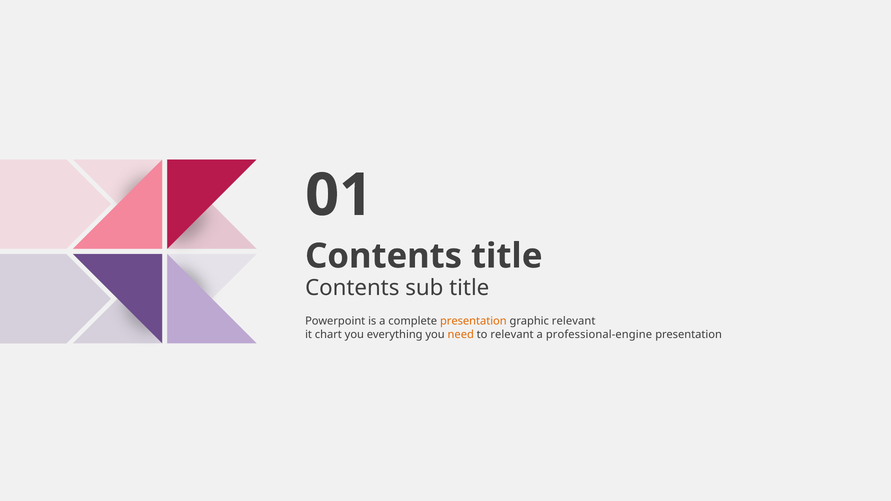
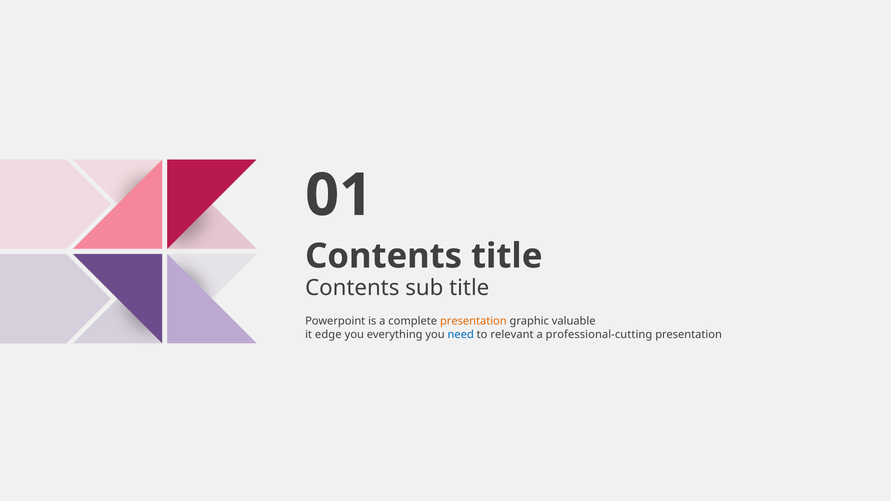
graphic relevant: relevant -> valuable (574, 321)
chart: chart -> edge (328, 335)
need colour: orange -> blue (461, 335)
professional-engine: professional-engine -> professional-cutting (599, 335)
